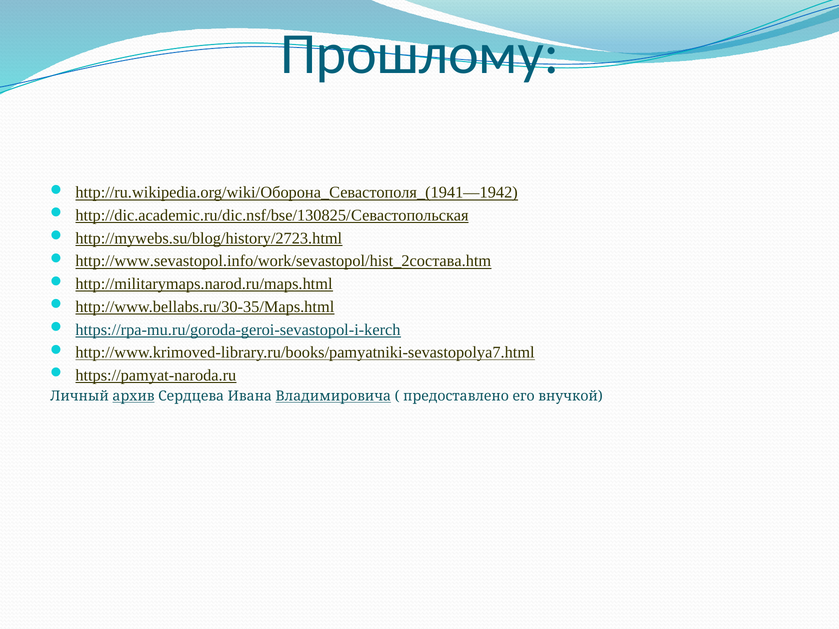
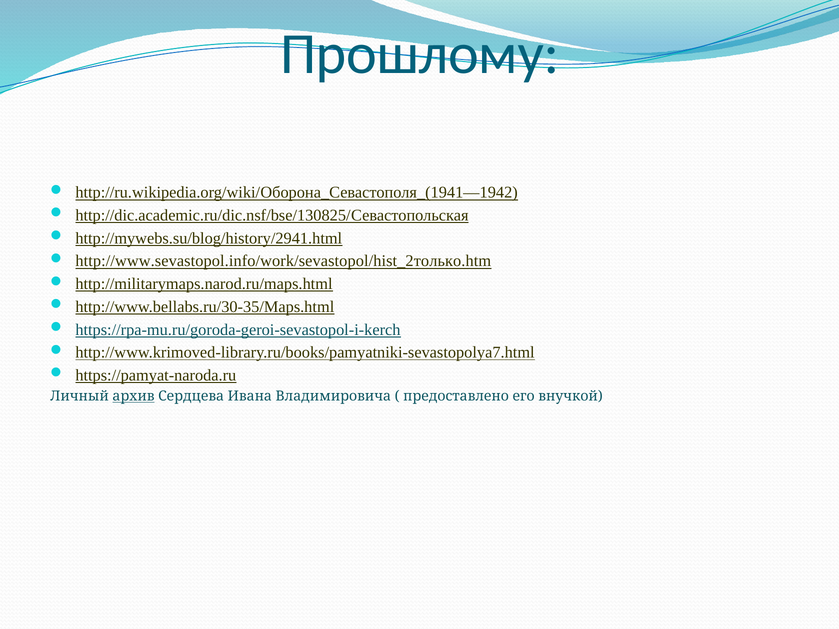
http://mywebs.su/blog/history/2723.html: http://mywebs.su/blog/history/2723.html -> http://mywebs.su/blog/history/2941.html (209, 238)
http://www.sevastopol.info/work/sevastopol/hist_2состава.htm: http://www.sevastopol.info/work/sevastopol/hist_2состава.htm -> http://www.sevastopol.info/work/sevastopol/hist_2только.htm (283, 261)
Владимировича underline: present -> none (333, 396)
